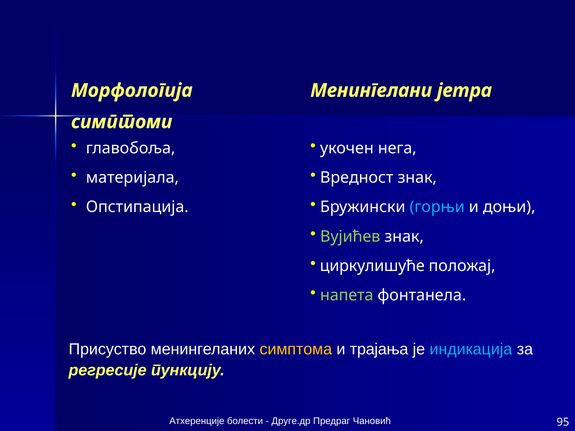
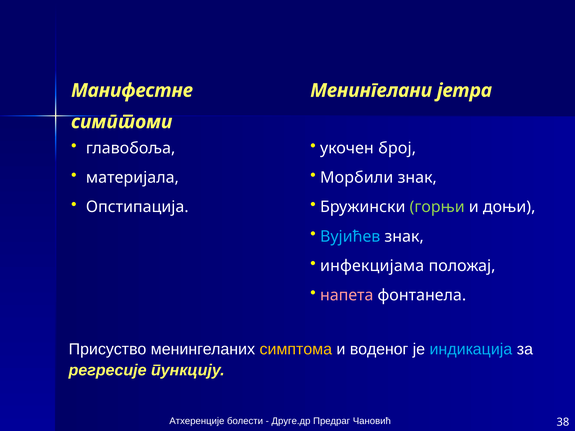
Морфологија: Морфологија -> Манифестне (132, 91)
нега: нега -> број (397, 148)
Вредност: Вредност -> Морбили (357, 178)
горњи colour: light blue -> light green (437, 207)
Вујићев colour: light green -> light blue (350, 237)
циркулишуће: циркулишуће -> инфекцијама (372, 266)
напета colour: light green -> pink (347, 295)
трајања: трајања -> воденог (379, 349)
95: 95 -> 38 (563, 422)
